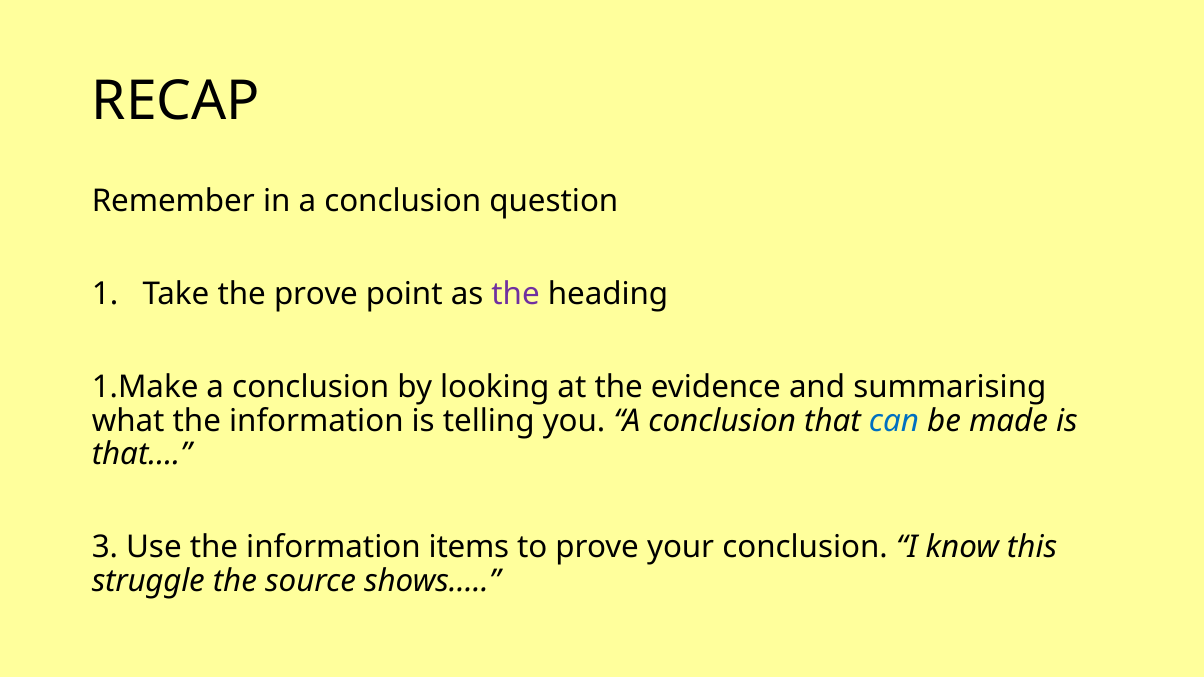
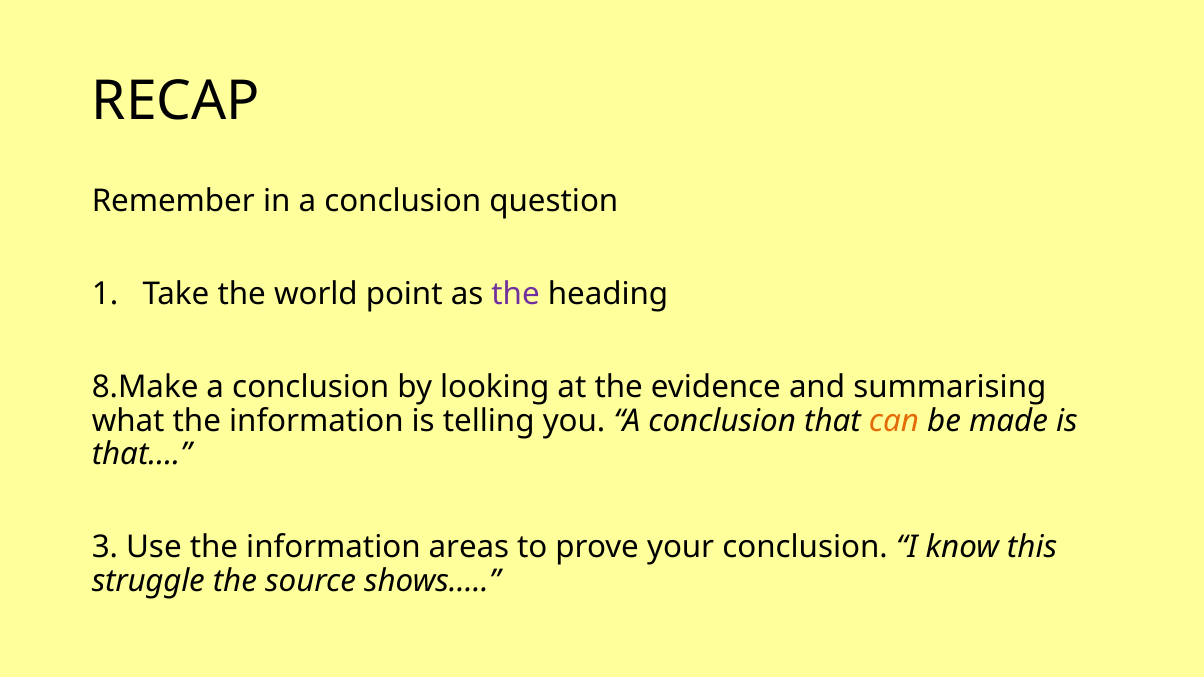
the prove: prove -> world (316, 294)
1.Make: 1.Make -> 8.Make (145, 387)
can colour: blue -> orange (894, 421)
items: items -> areas (469, 548)
